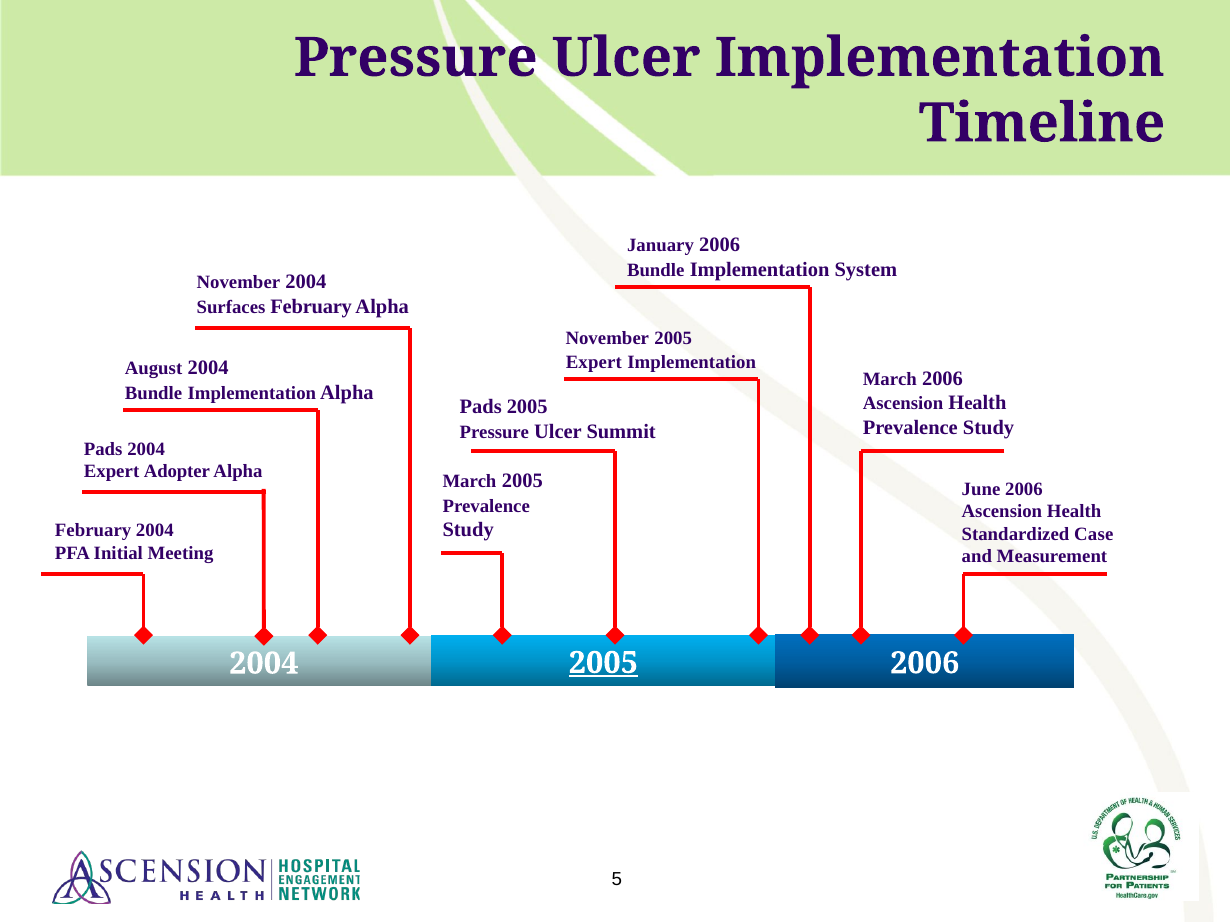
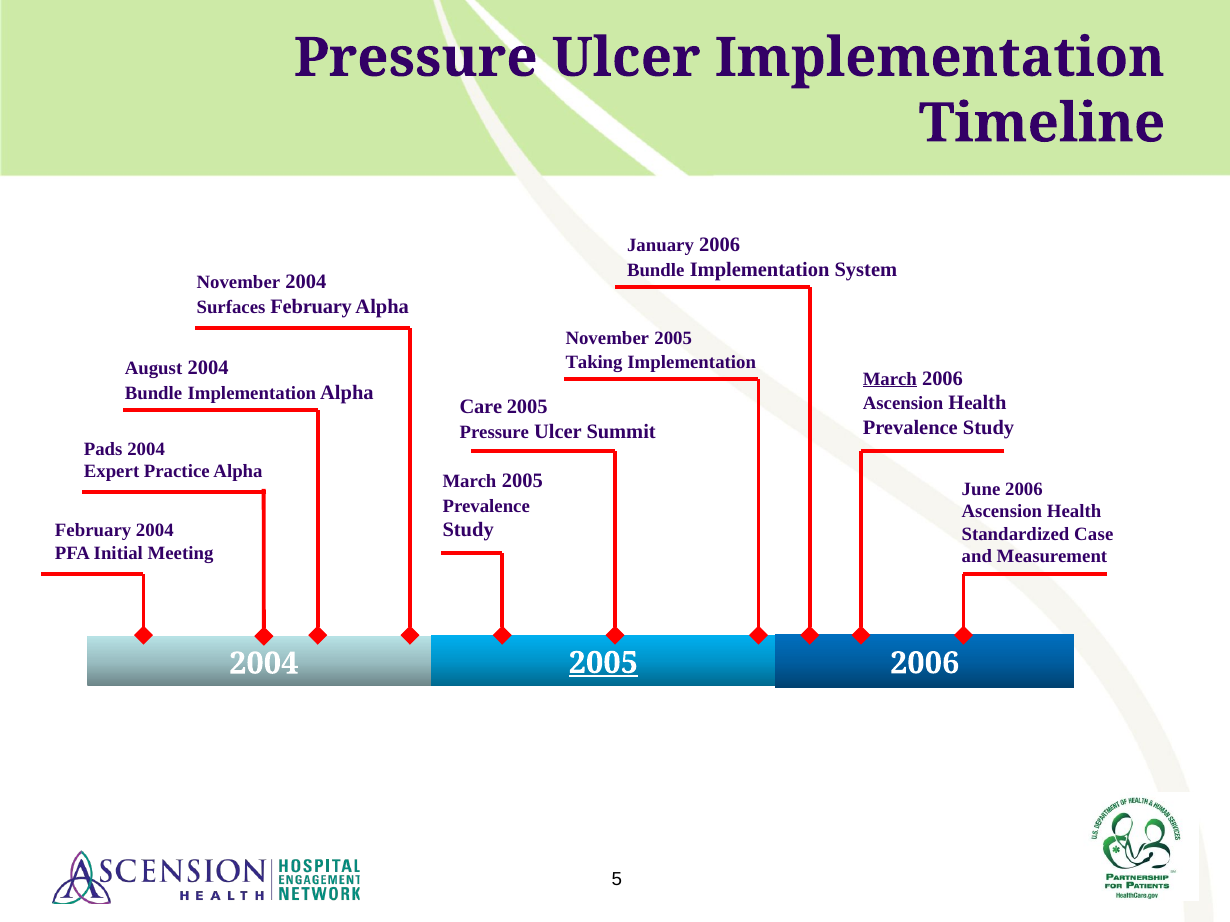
Expert: Expert -> Taking (594, 363)
March underline: none -> present (890, 379)
Pads: Pads -> Care (481, 407)
Adopter: Adopter -> Practice (177, 472)
